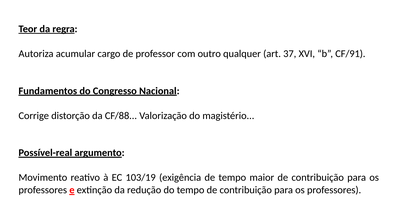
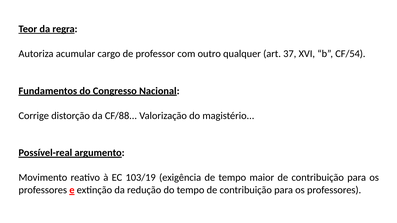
CF/91: CF/91 -> CF/54 (350, 54)
